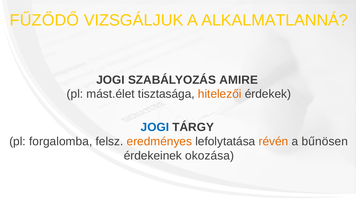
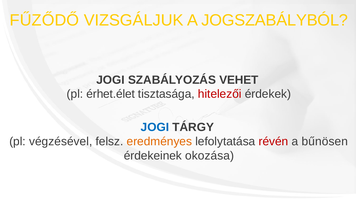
ALKALMATLANNÁ: ALKALMATLANNÁ -> JOGSZABÁLYBÓL (275, 20)
AMIRE: AMIRE -> VEHET (239, 80)
mást.élet: mást.élet -> érhet.élet (111, 94)
hitelezői colour: orange -> red (220, 94)
forgalomba: forgalomba -> végzésével (61, 142)
révén colour: orange -> red (273, 142)
